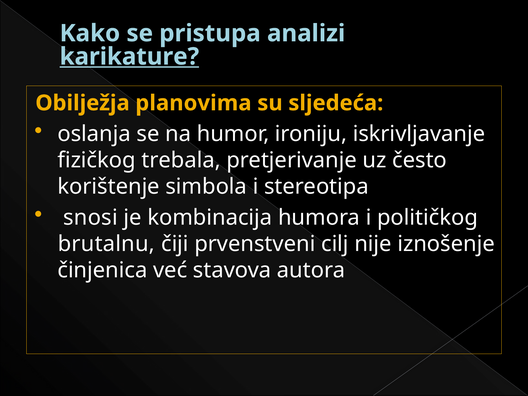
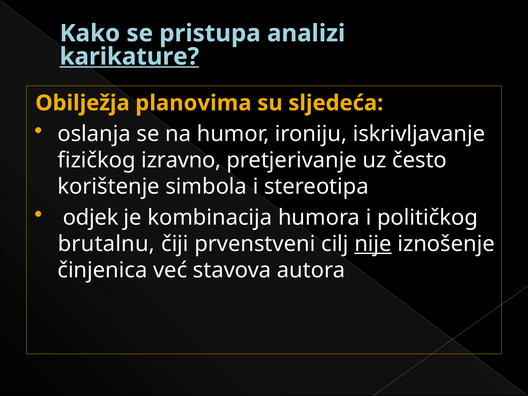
trebala: trebala -> izravno (181, 160)
snosi: snosi -> odjek (91, 217)
nije underline: none -> present (373, 244)
